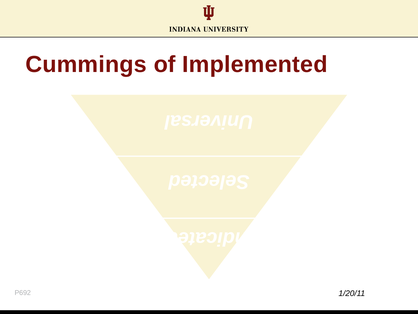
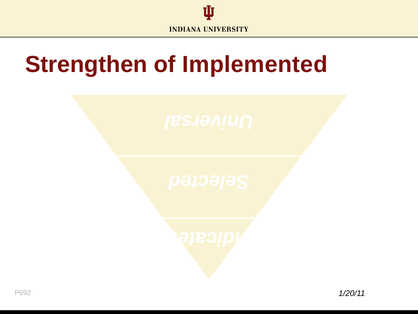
Cummings: Cummings -> Strengthen (86, 64)
